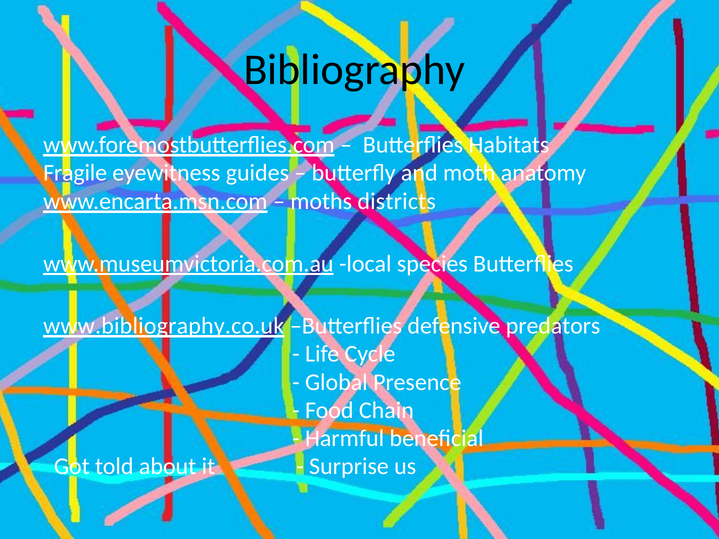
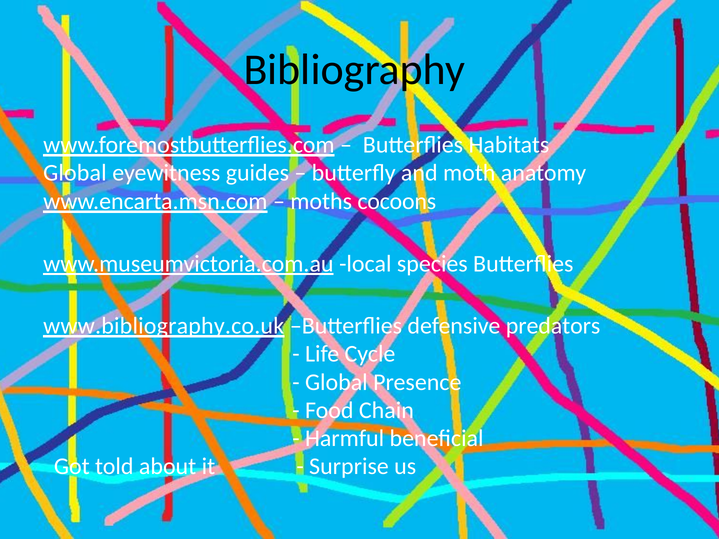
Fragile: Fragile -> Global (75, 173)
districts: districts -> cocoons (397, 201)
